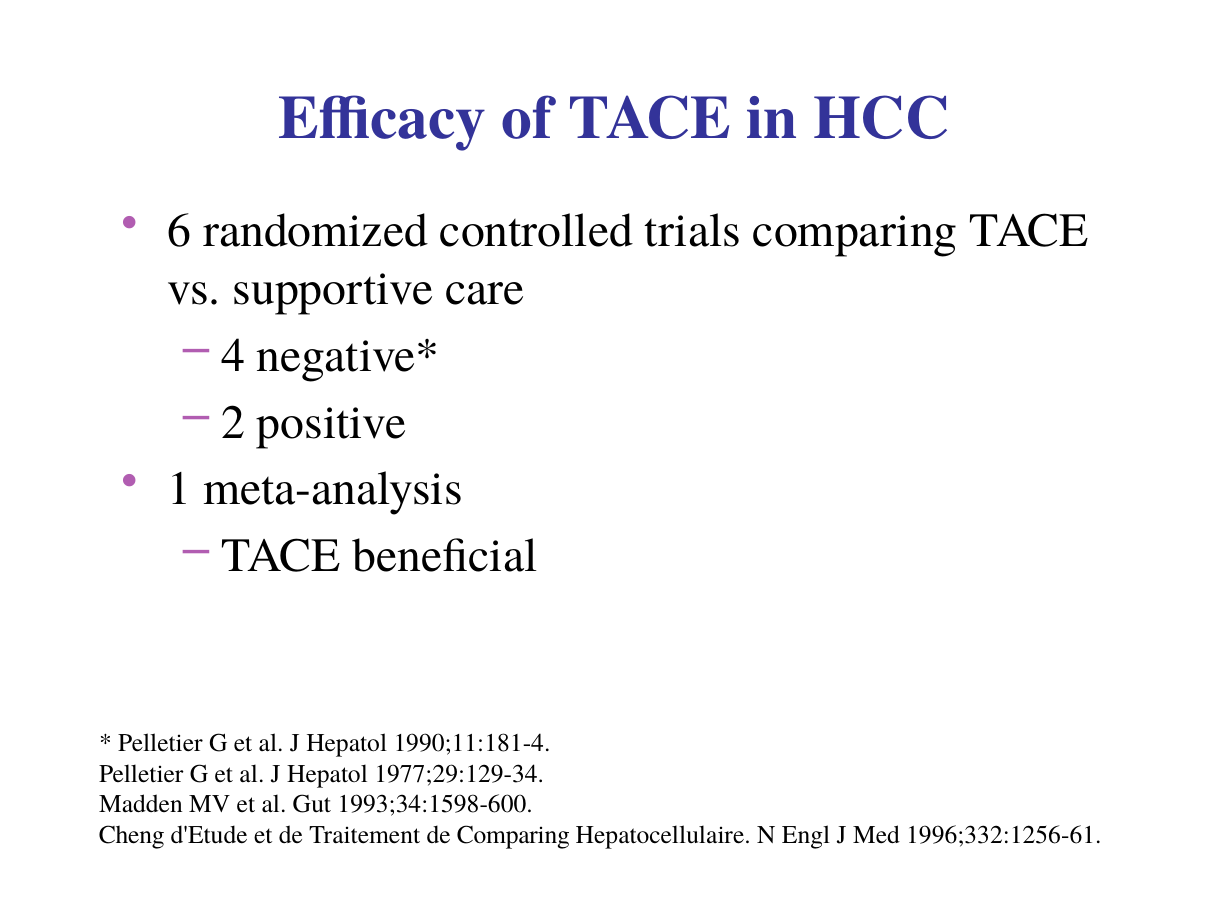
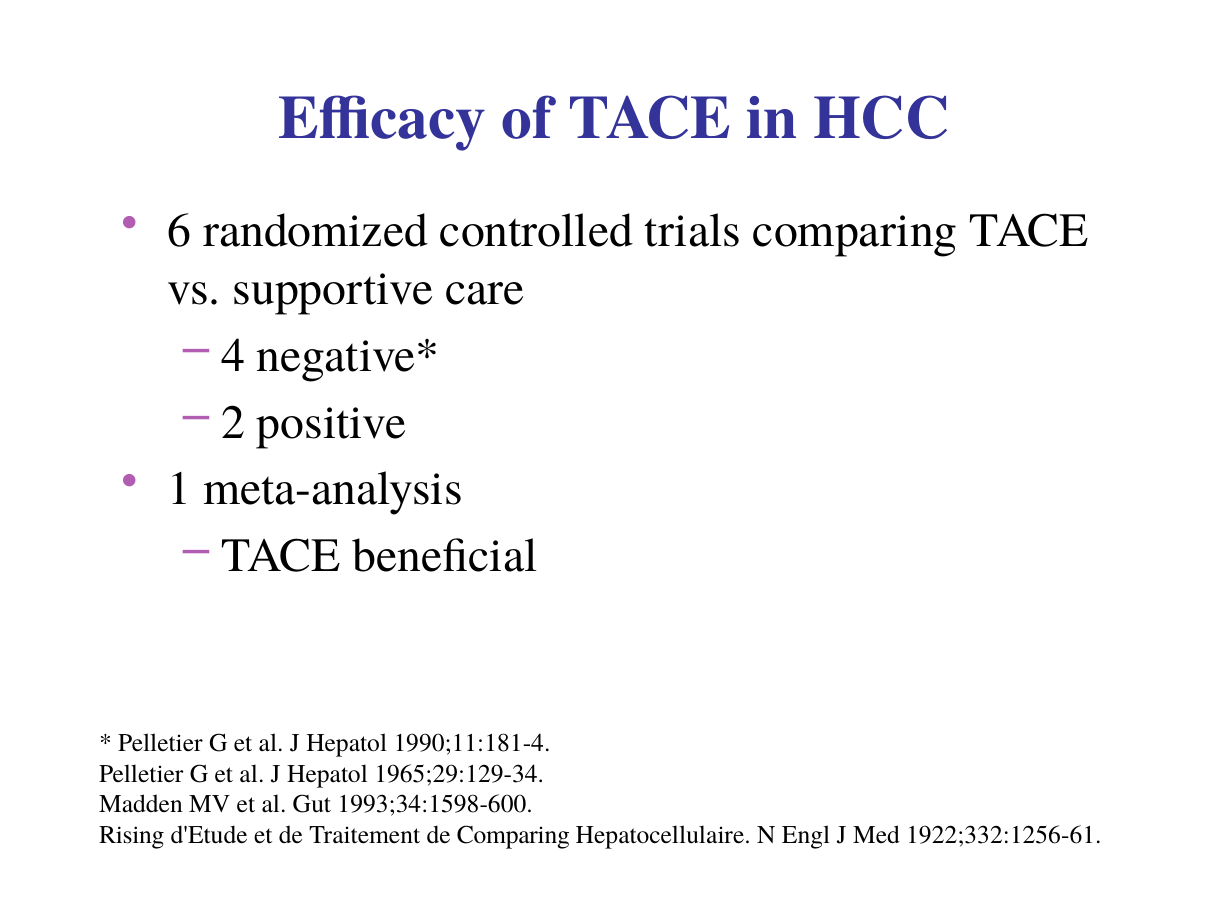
1977;29:129-34: 1977;29:129-34 -> 1965;29:129-34 (459, 774)
Cheng: Cheng -> Rising (132, 835)
1996;332:1256-61: 1996;332:1256-61 -> 1922;332:1256-61 (1004, 835)
